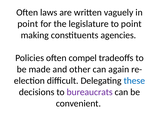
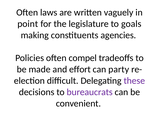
to point: point -> goals (131, 24)
other: other -> effort (80, 69)
again: again -> party (119, 69)
these colour: blue -> purple (134, 81)
